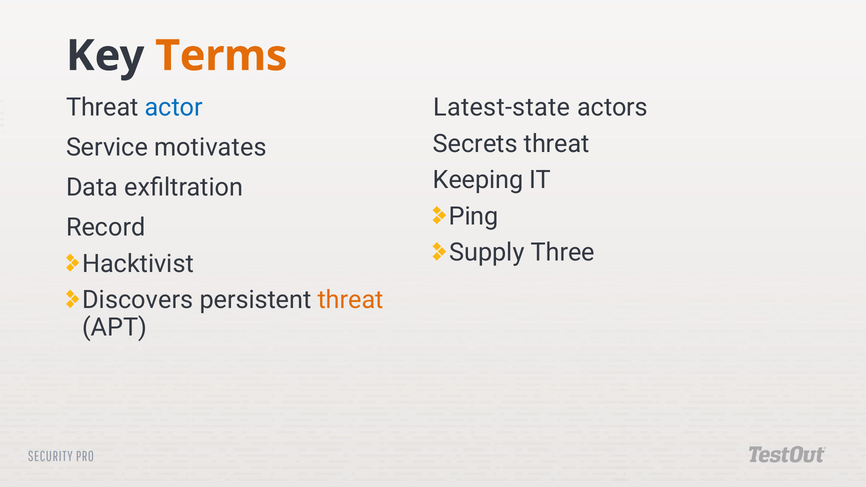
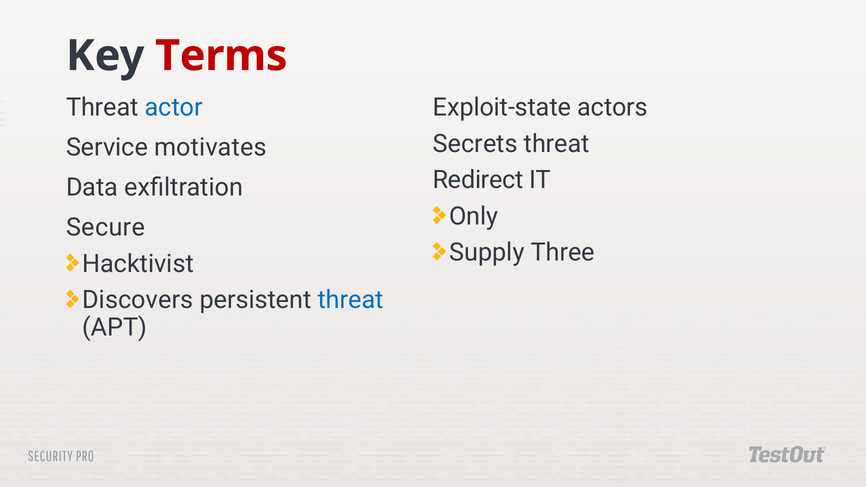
Terms colour: orange -> red (221, 56)
Latest-state: Latest-state -> Exploit-state (502, 108)
Keeping: Keeping -> Redirect (478, 180)
Ping: Ping -> Only (474, 216)
Record: Record -> Secure (106, 228)
threat colour: orange -> blue (351, 300)
